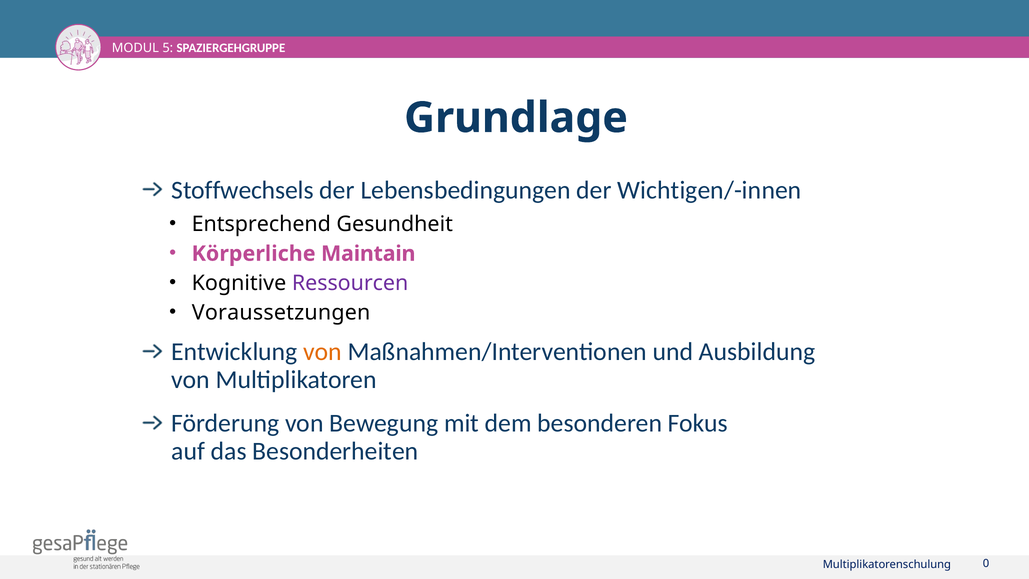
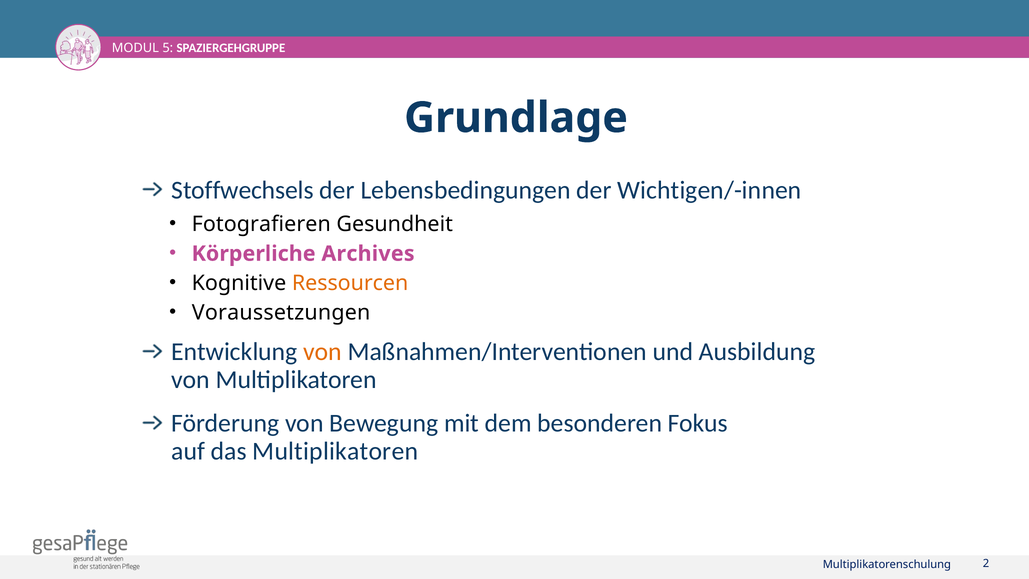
Entsprechend: Entsprechend -> Fotografieren (261, 224)
Maintain: Maintain -> Archives (368, 254)
Ressourcen colour: purple -> orange (350, 283)
das Besonderheiten: Besonderheiten -> Multiplikatoren (335, 451)
0: 0 -> 2 (986, 563)
